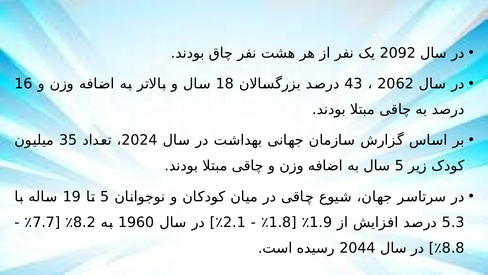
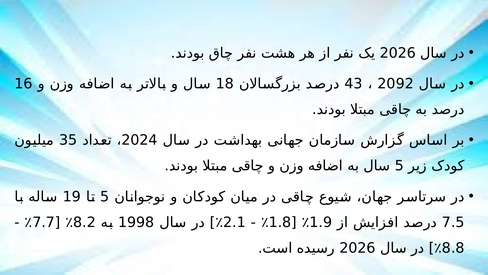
2092: 2092 -> 2026 (398, 53)
2062: 2062 -> 2092 (396, 84)
1960: 1960 -> 1998 (136, 222)
5.3: 5.3 -> 7.5 (453, 222)
2044: 2044 -> 2026 (357, 248)
